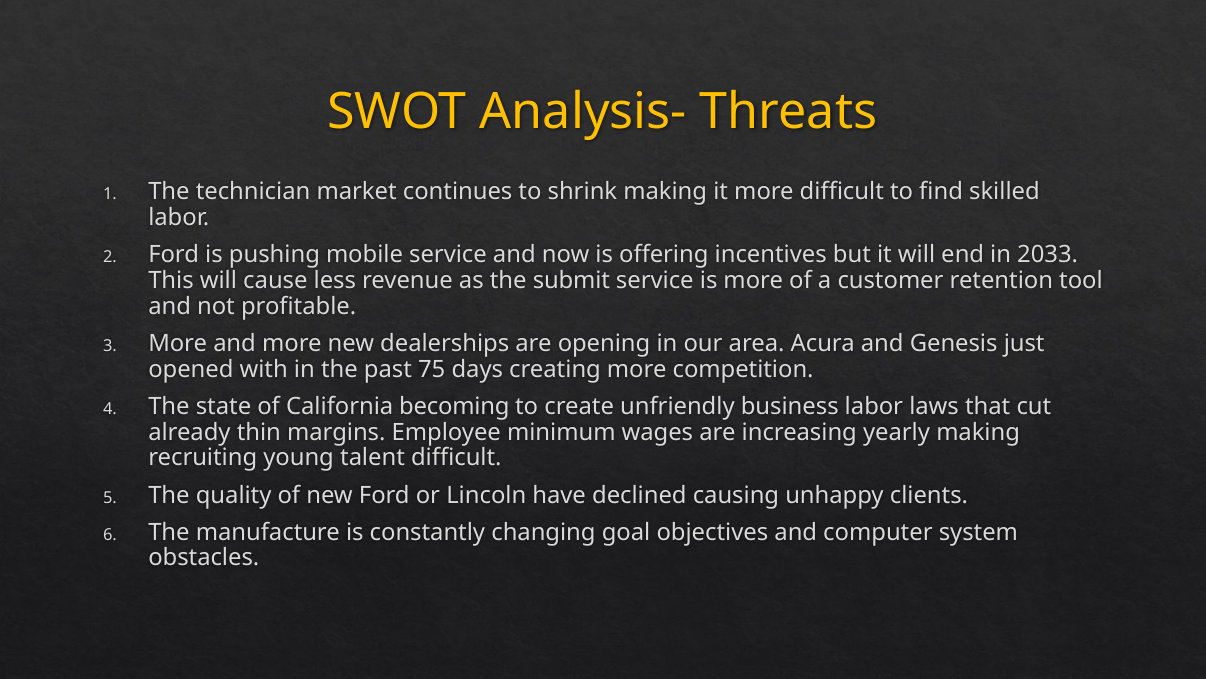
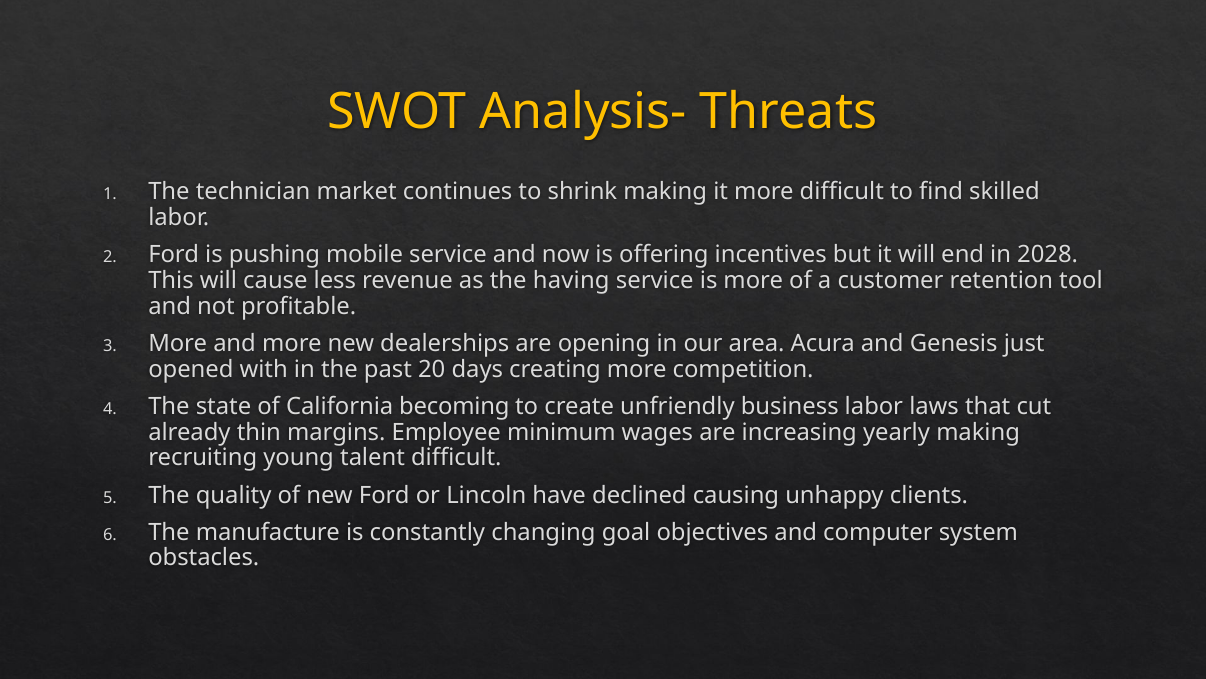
2033: 2033 -> 2028 (1048, 255)
submit: submit -> having (571, 280)
75: 75 -> 20 (432, 369)
